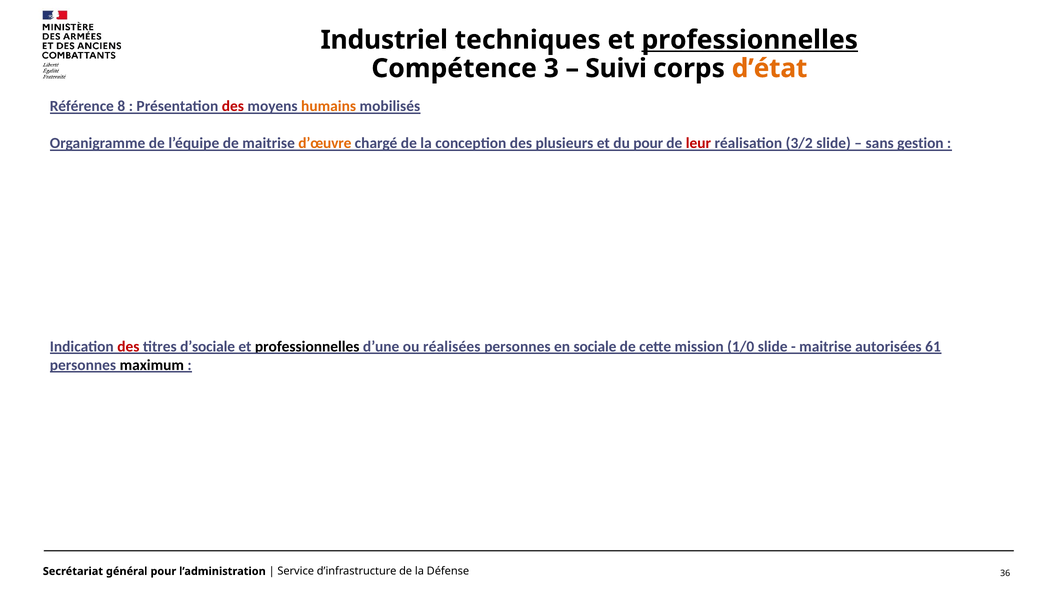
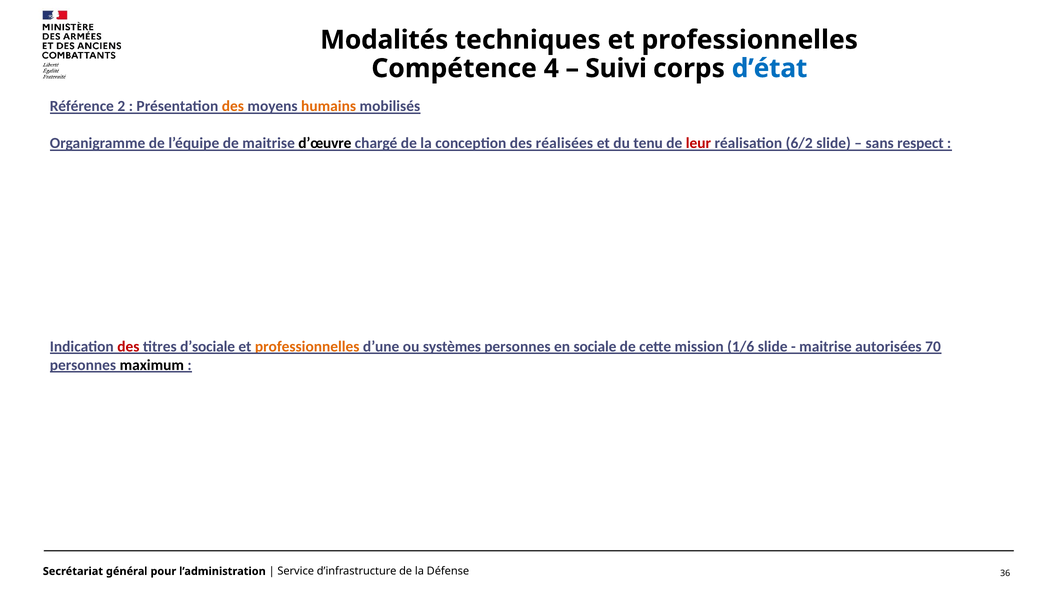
Industriel: Industriel -> Modalités (384, 40)
professionnelles underline: present -> none (750, 40)
3: 3 -> 4 (551, 68)
d’état colour: orange -> blue (770, 68)
8: 8 -> 2 (121, 106)
des colour: red -> orange (233, 106)
d’œuvre colour: orange -> black (325, 143)
plusieurs: plusieurs -> réalisées (564, 143)
du pour: pour -> tenu (648, 143)
3/2: 3/2 -> 6/2 (799, 143)
gestion: gestion -> respect (920, 143)
professionnelles colour: black -> orange (307, 347)
réalisées: réalisées -> systèmes (452, 347)
1/0: 1/0 -> 1/6 (741, 347)
61: 61 -> 70 (933, 347)
